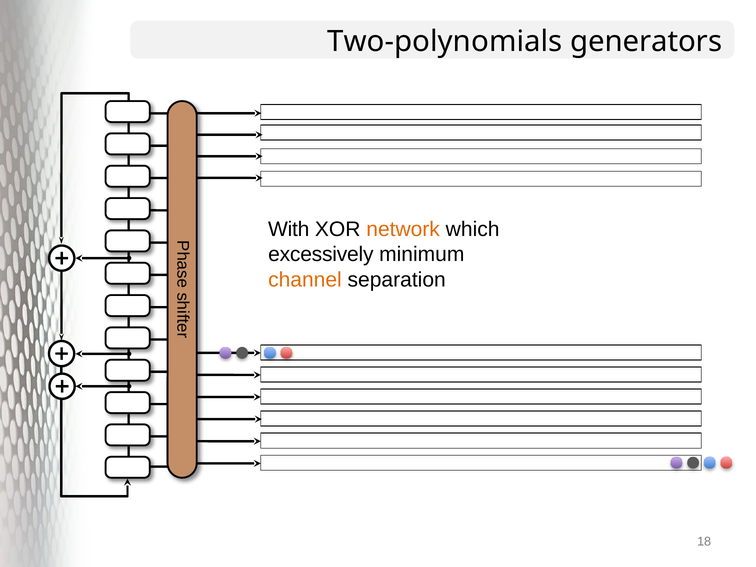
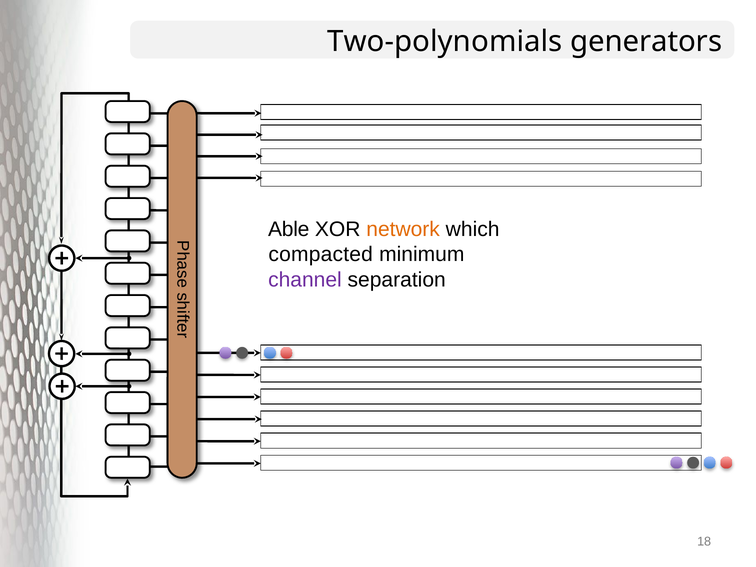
With: With -> Able (289, 229)
excessively: excessively -> compacted (321, 255)
channel colour: orange -> purple (305, 280)
